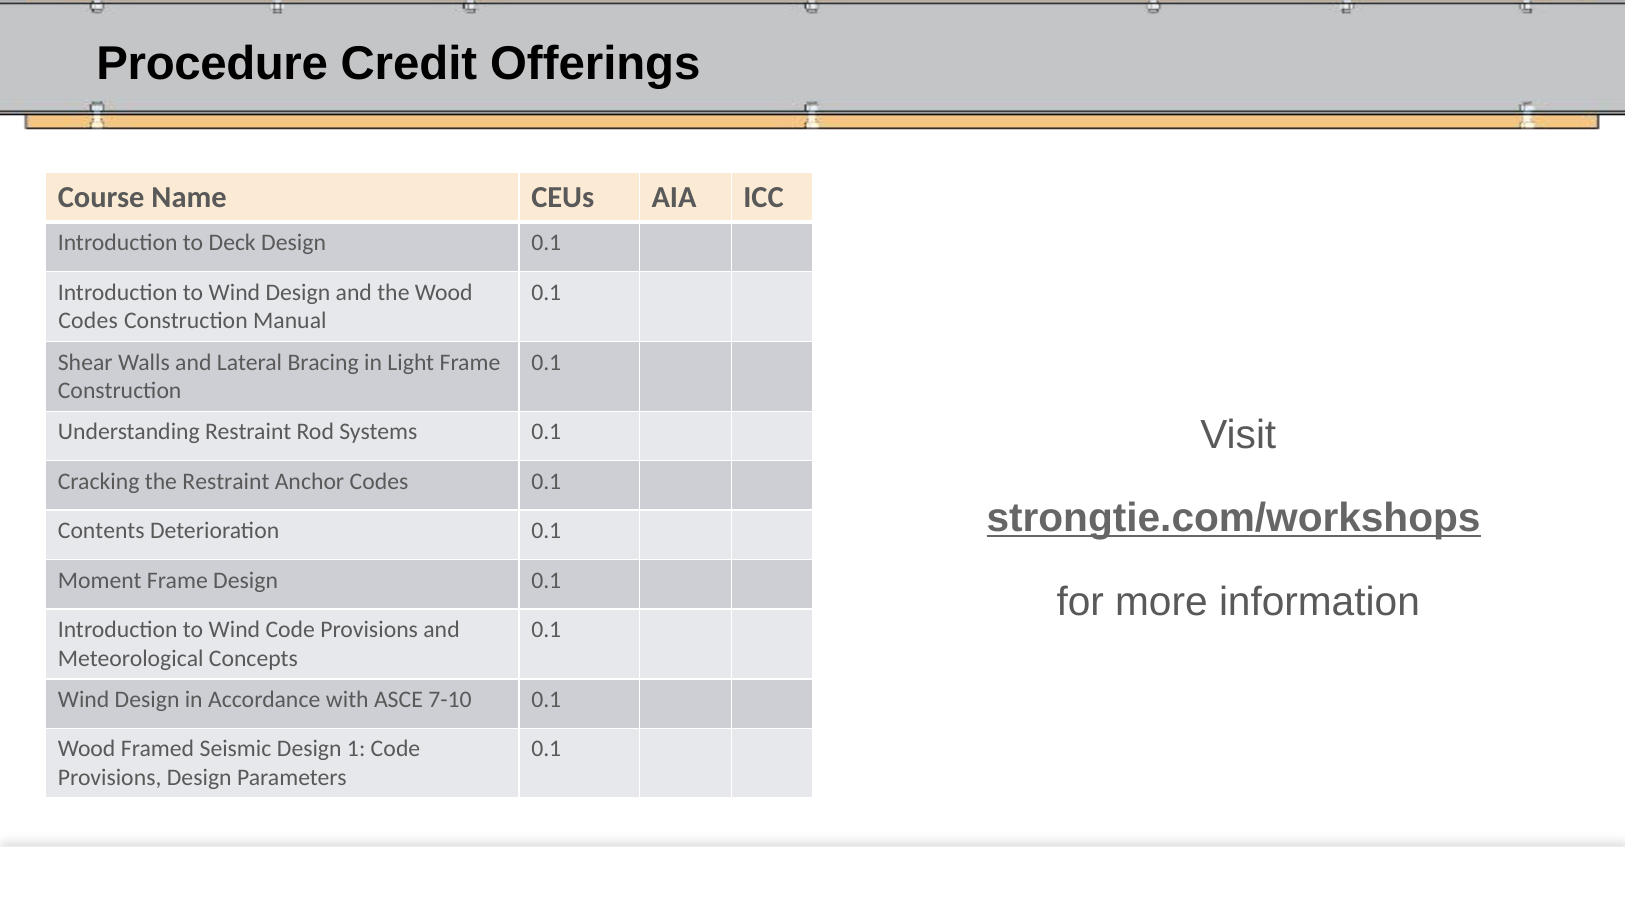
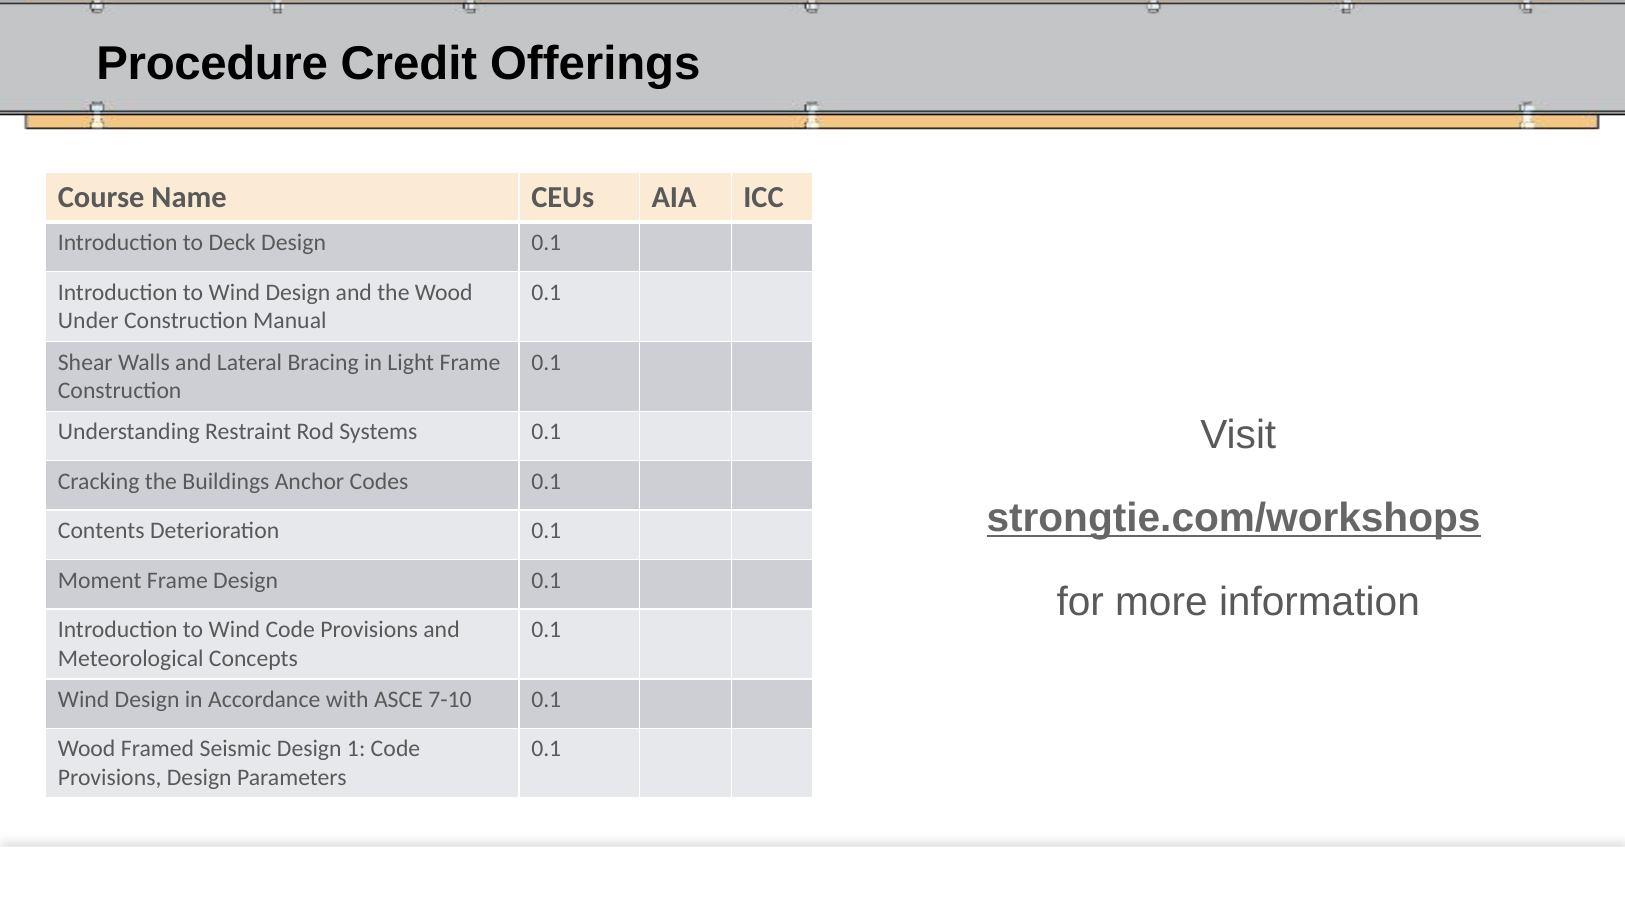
Codes: Codes -> Under (88, 321)
the Restraint: Restraint -> Buildings (226, 482)
